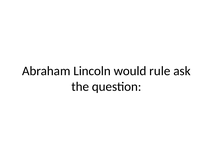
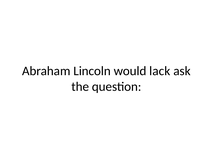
rule: rule -> lack (160, 71)
